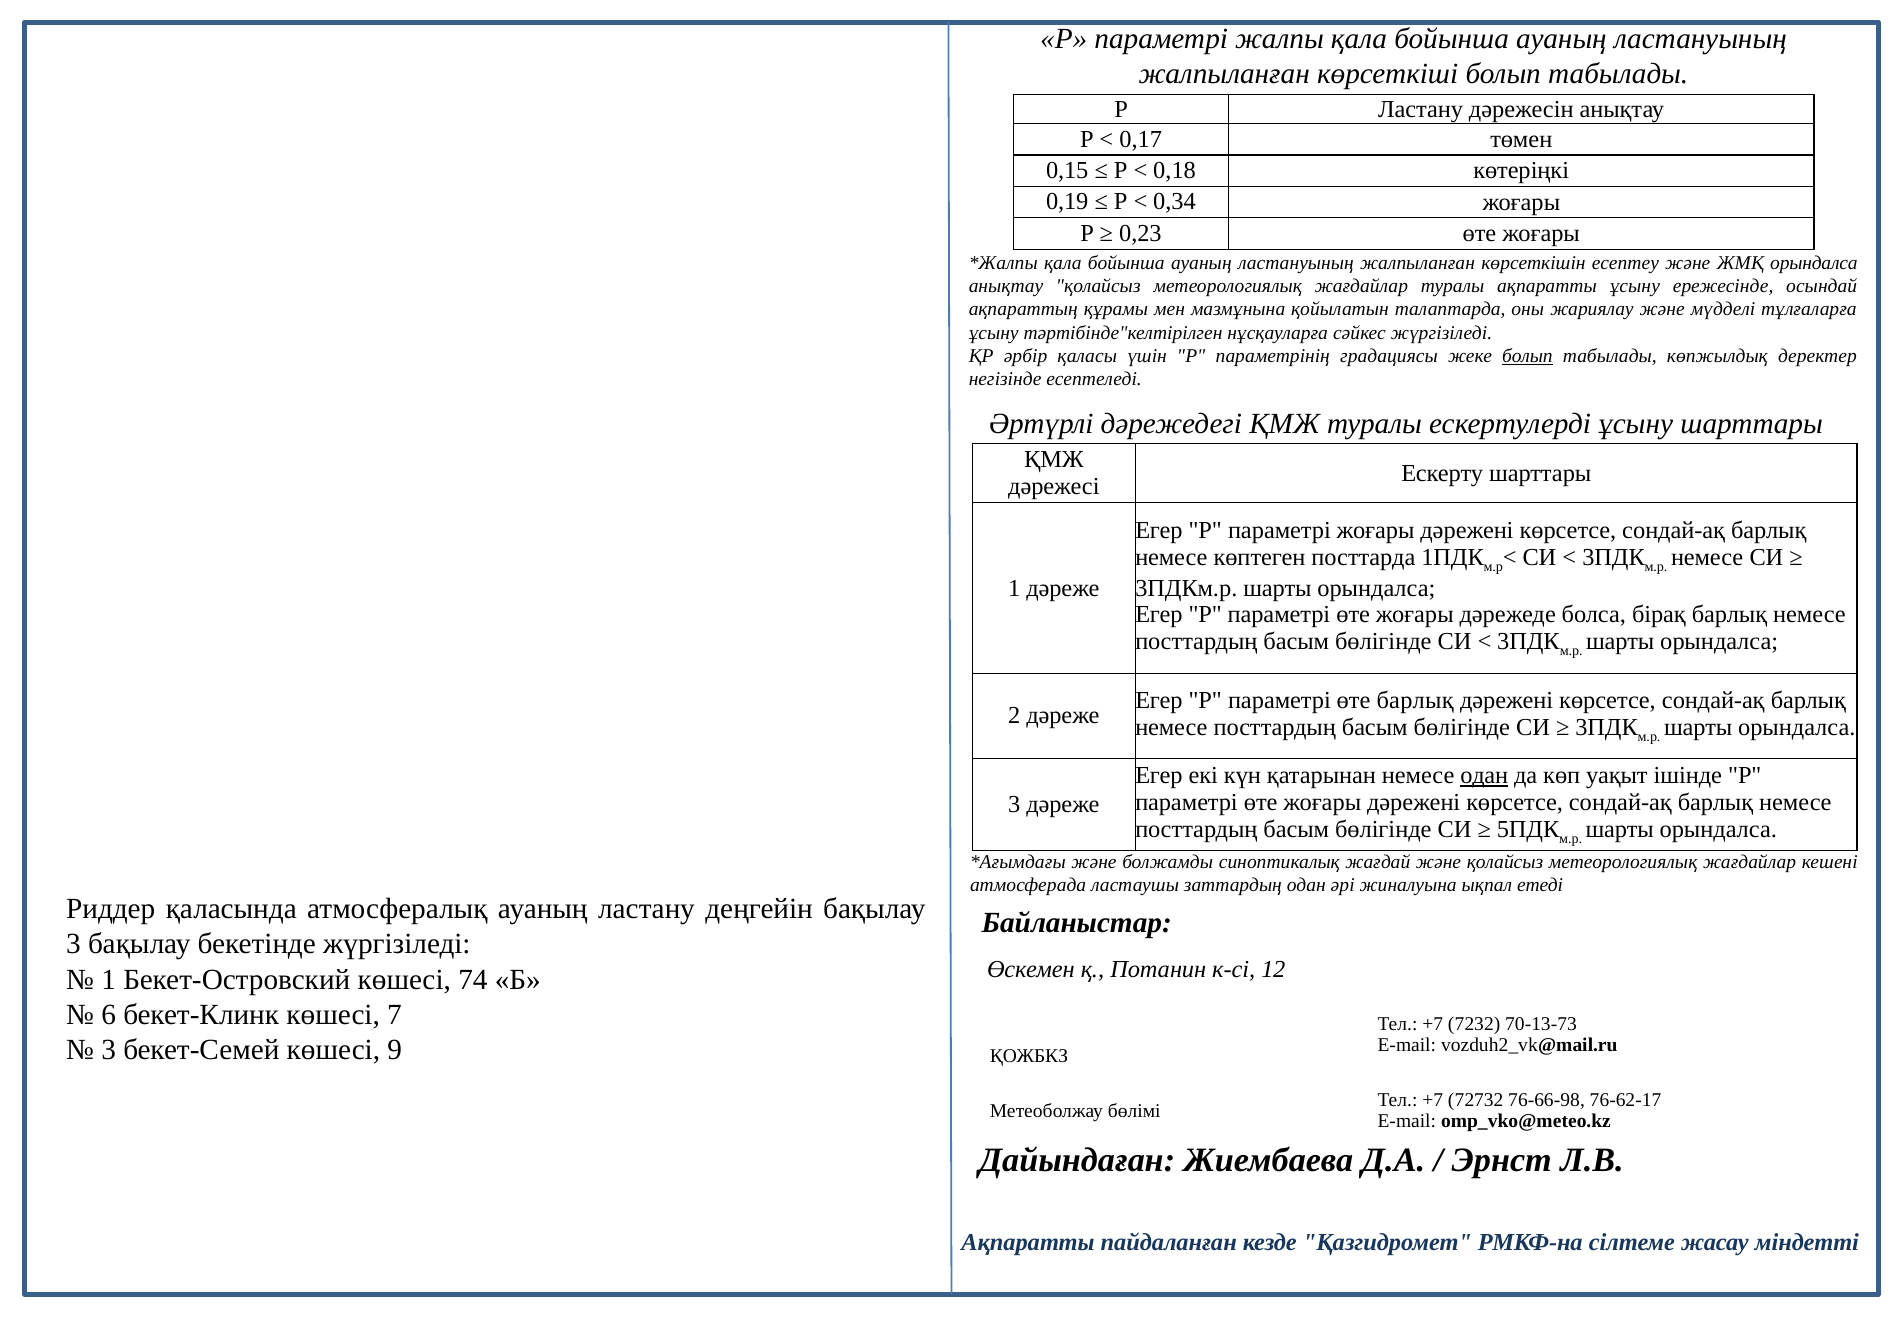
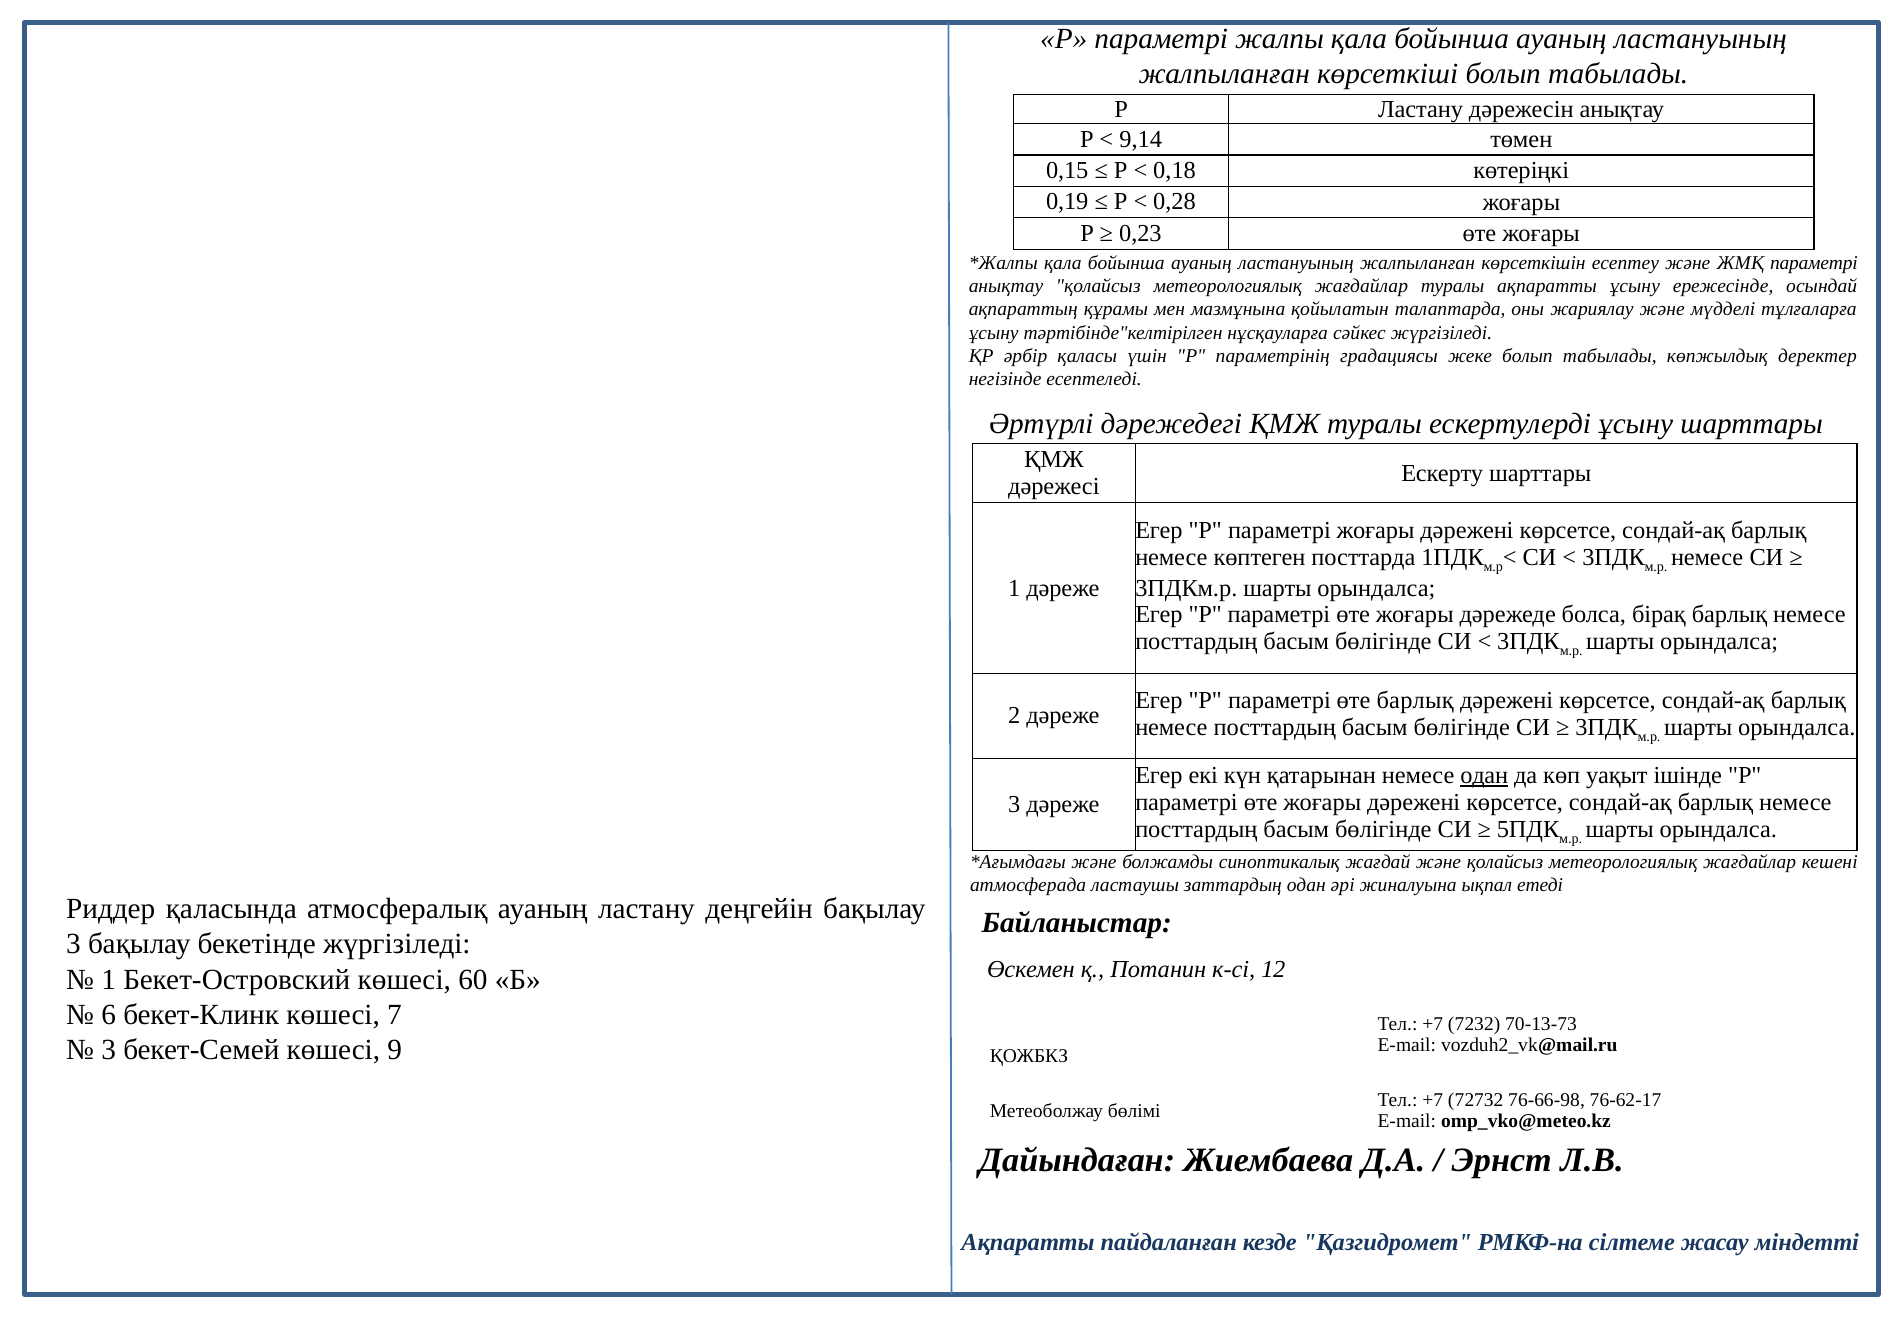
0,17: 0,17 -> 9,14 (1141, 139)
0,34: 0,34 -> 0,28 (1174, 202)
ЖМҚ орындалса: орындалса -> параметрі (1814, 263)
болып underline: present -> none (1527, 356)
74: 74 -> 60 (473, 980)
